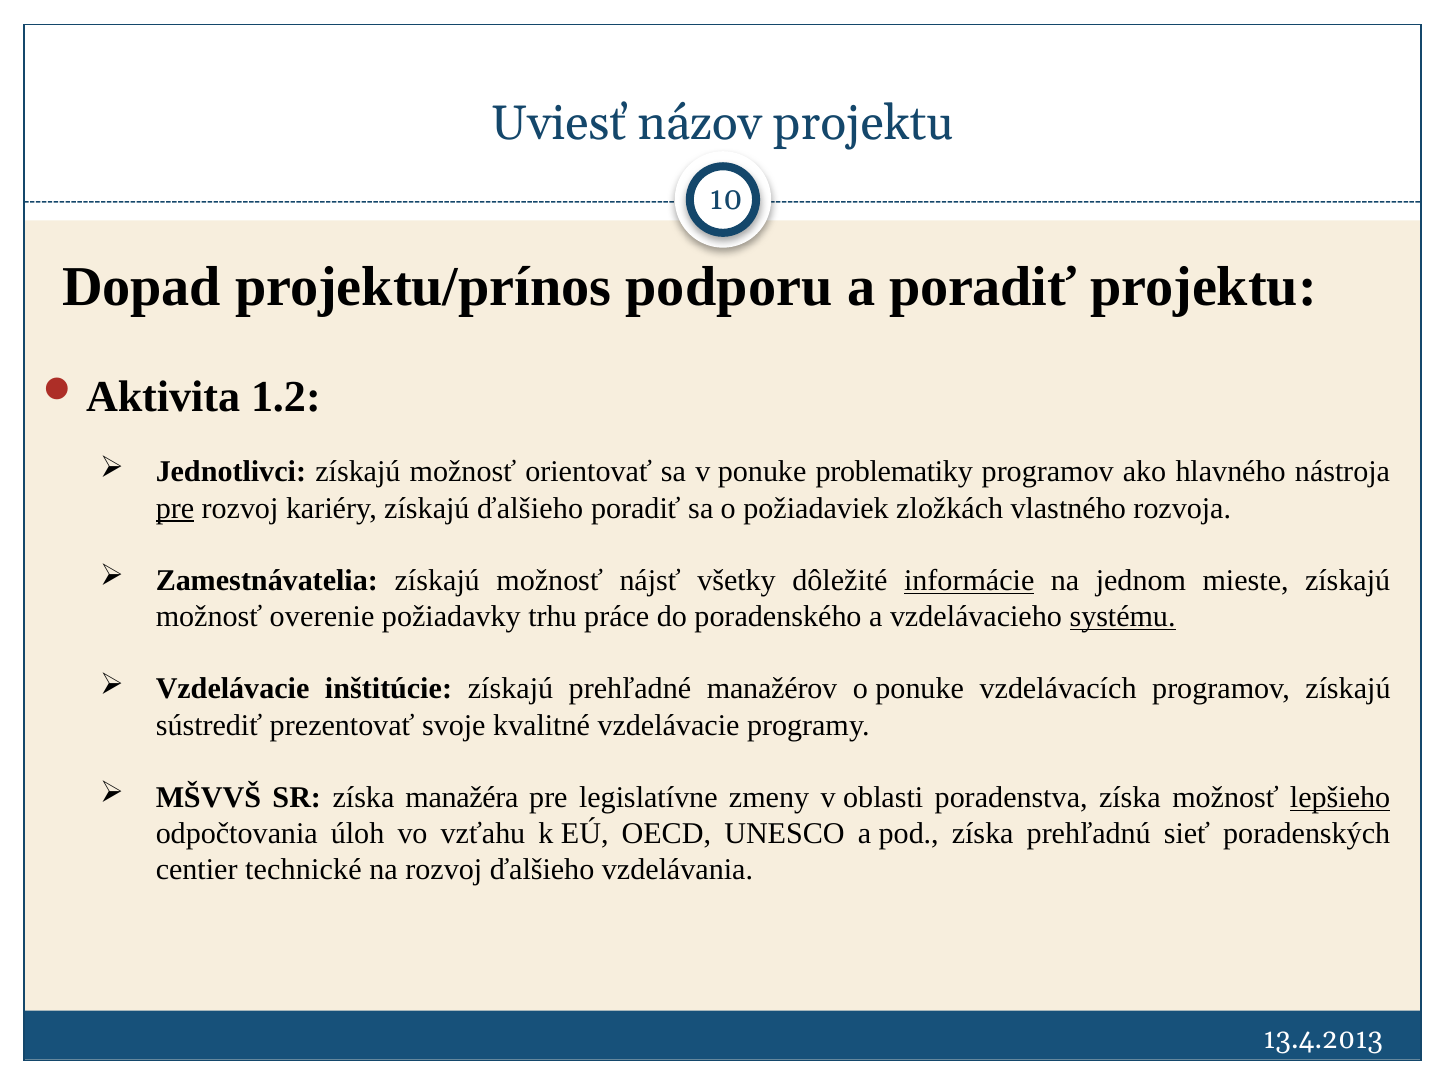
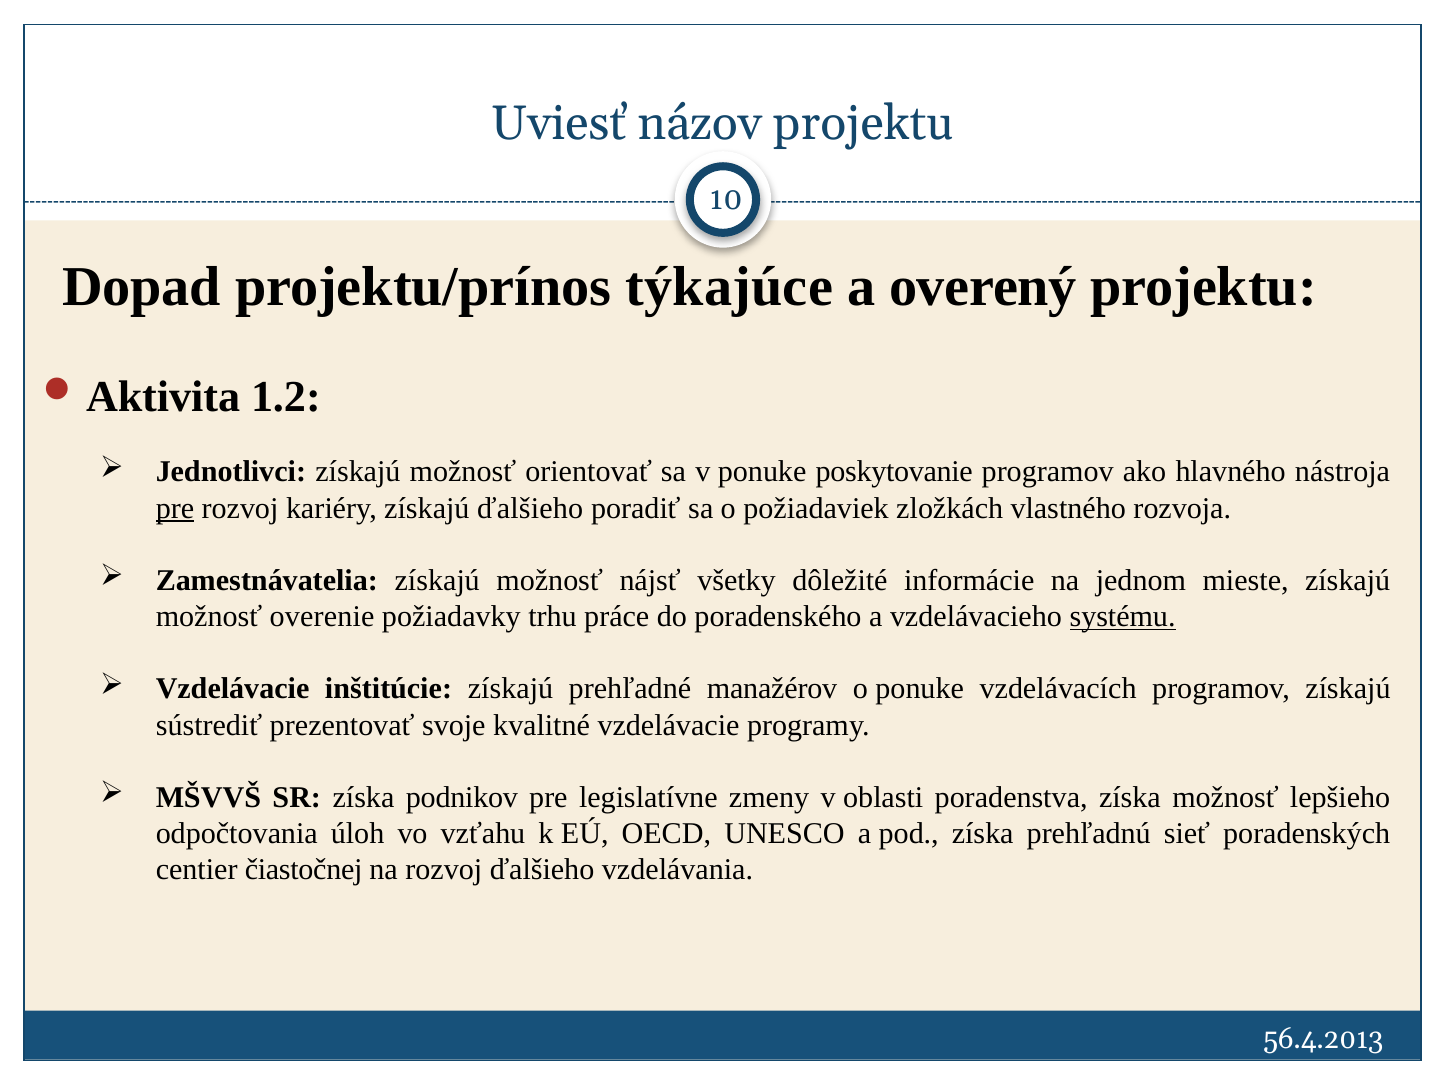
podporu: podporu -> týkajúce (729, 286)
a poradiť: poradiť -> overený (983, 286)
problematiky: problematiky -> poskytovanie (894, 472)
informácie underline: present -> none (969, 580)
manažéra: manažéra -> podnikov (462, 797)
lepšieho underline: present -> none (1340, 797)
technické: technické -> čiastočnej (304, 869)
13.4.2013: 13.4.2013 -> 56.4.2013 (1323, 1039)
